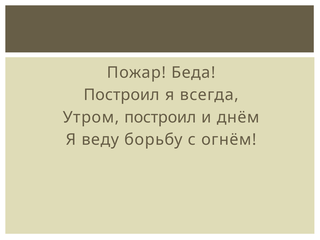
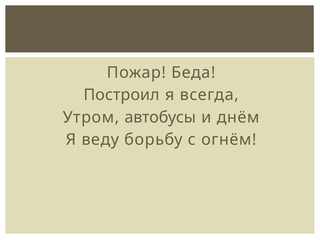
Утром построил: построил -> автобусы (160, 117)
